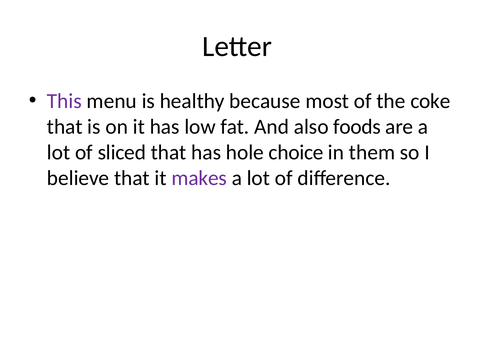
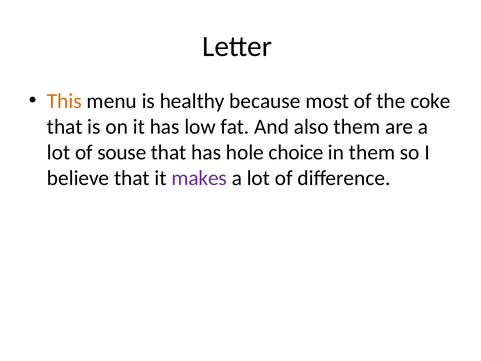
This colour: purple -> orange (64, 101)
also foods: foods -> them (357, 127)
sliced: sliced -> souse (122, 152)
